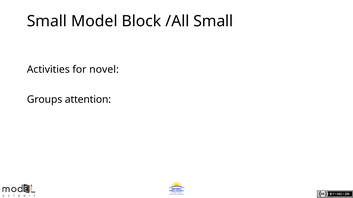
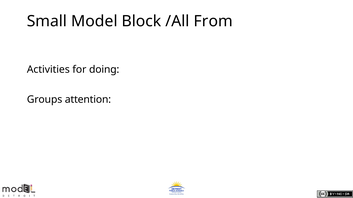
/All Small: Small -> From (213, 21)
novel: novel -> doing (104, 70)
